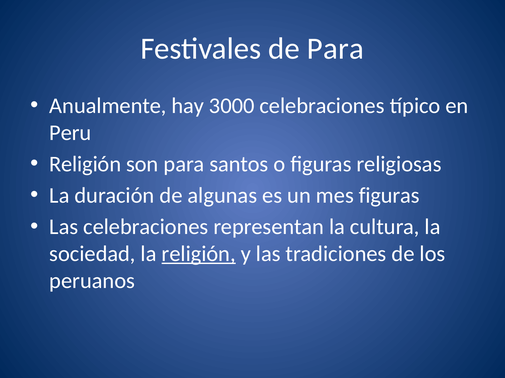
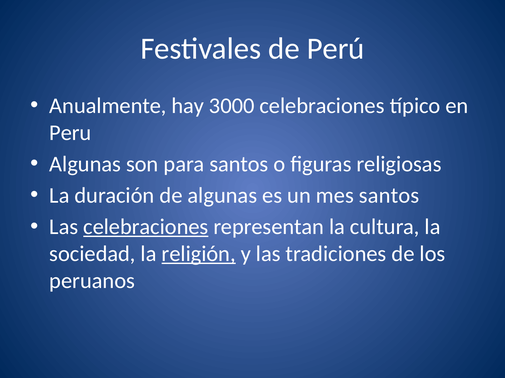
de Para: Para -> Perú (336, 49)
Religión: Religión -> Algunas (85, 164)
mes figuras: figuras -> santos (389, 196)
celebraciones underline: none -> present (146, 227)
